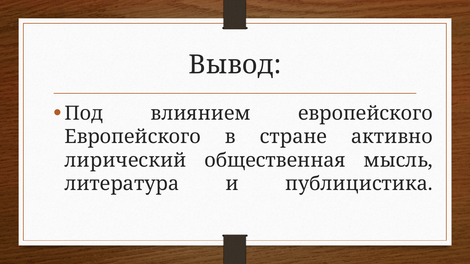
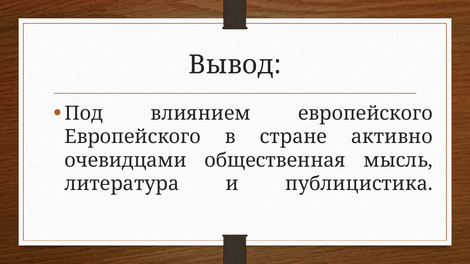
лирический: лирический -> очевидцами (126, 160)
